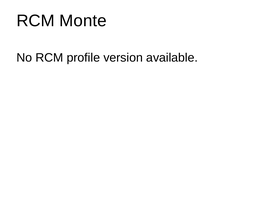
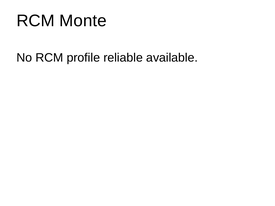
version: version -> reliable (123, 58)
